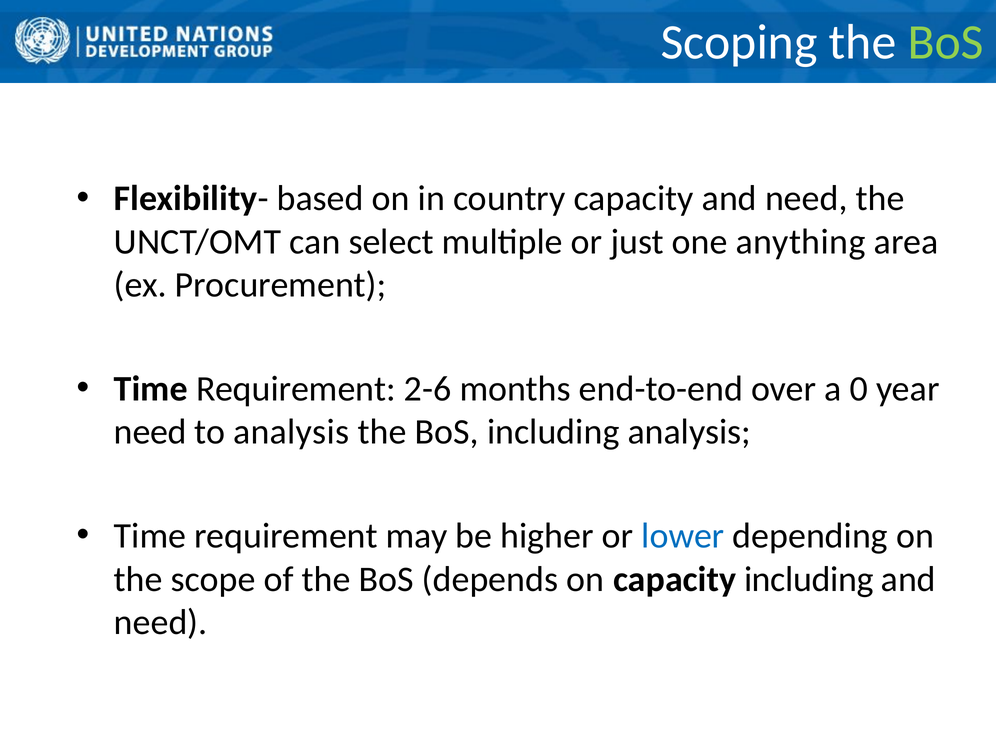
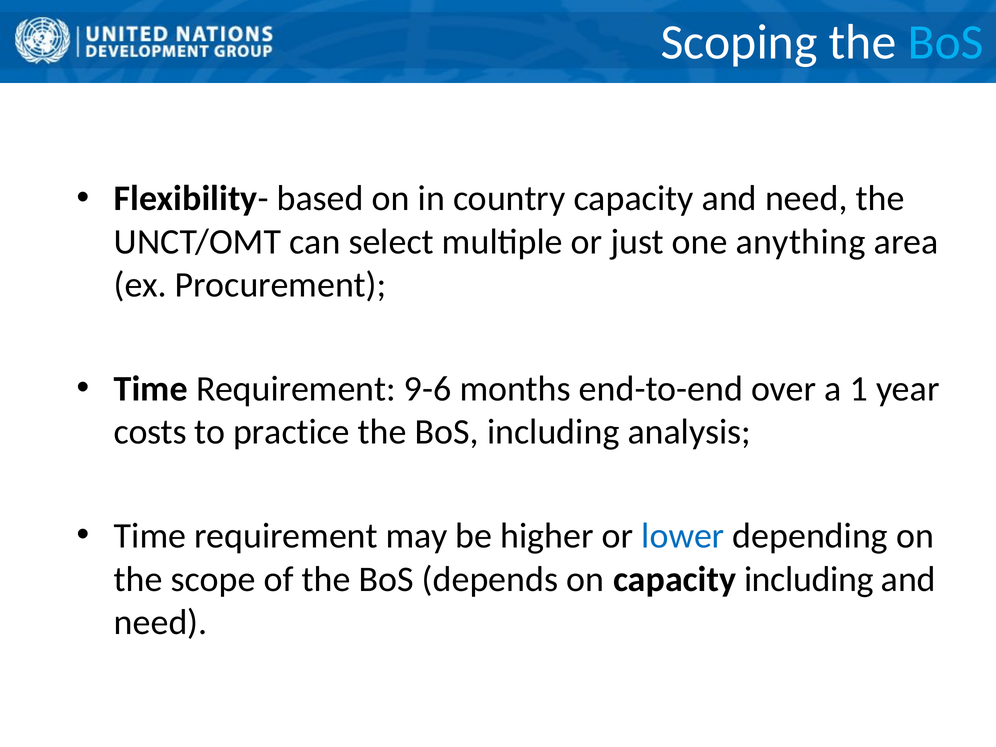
BoS colour: light green -> light blue (946, 42)
2-6: 2-6 -> 9-6 (428, 389)
0: 0 -> 1 (859, 389)
need: need -> costs (150, 432)
to analysis: analysis -> practice (291, 432)
